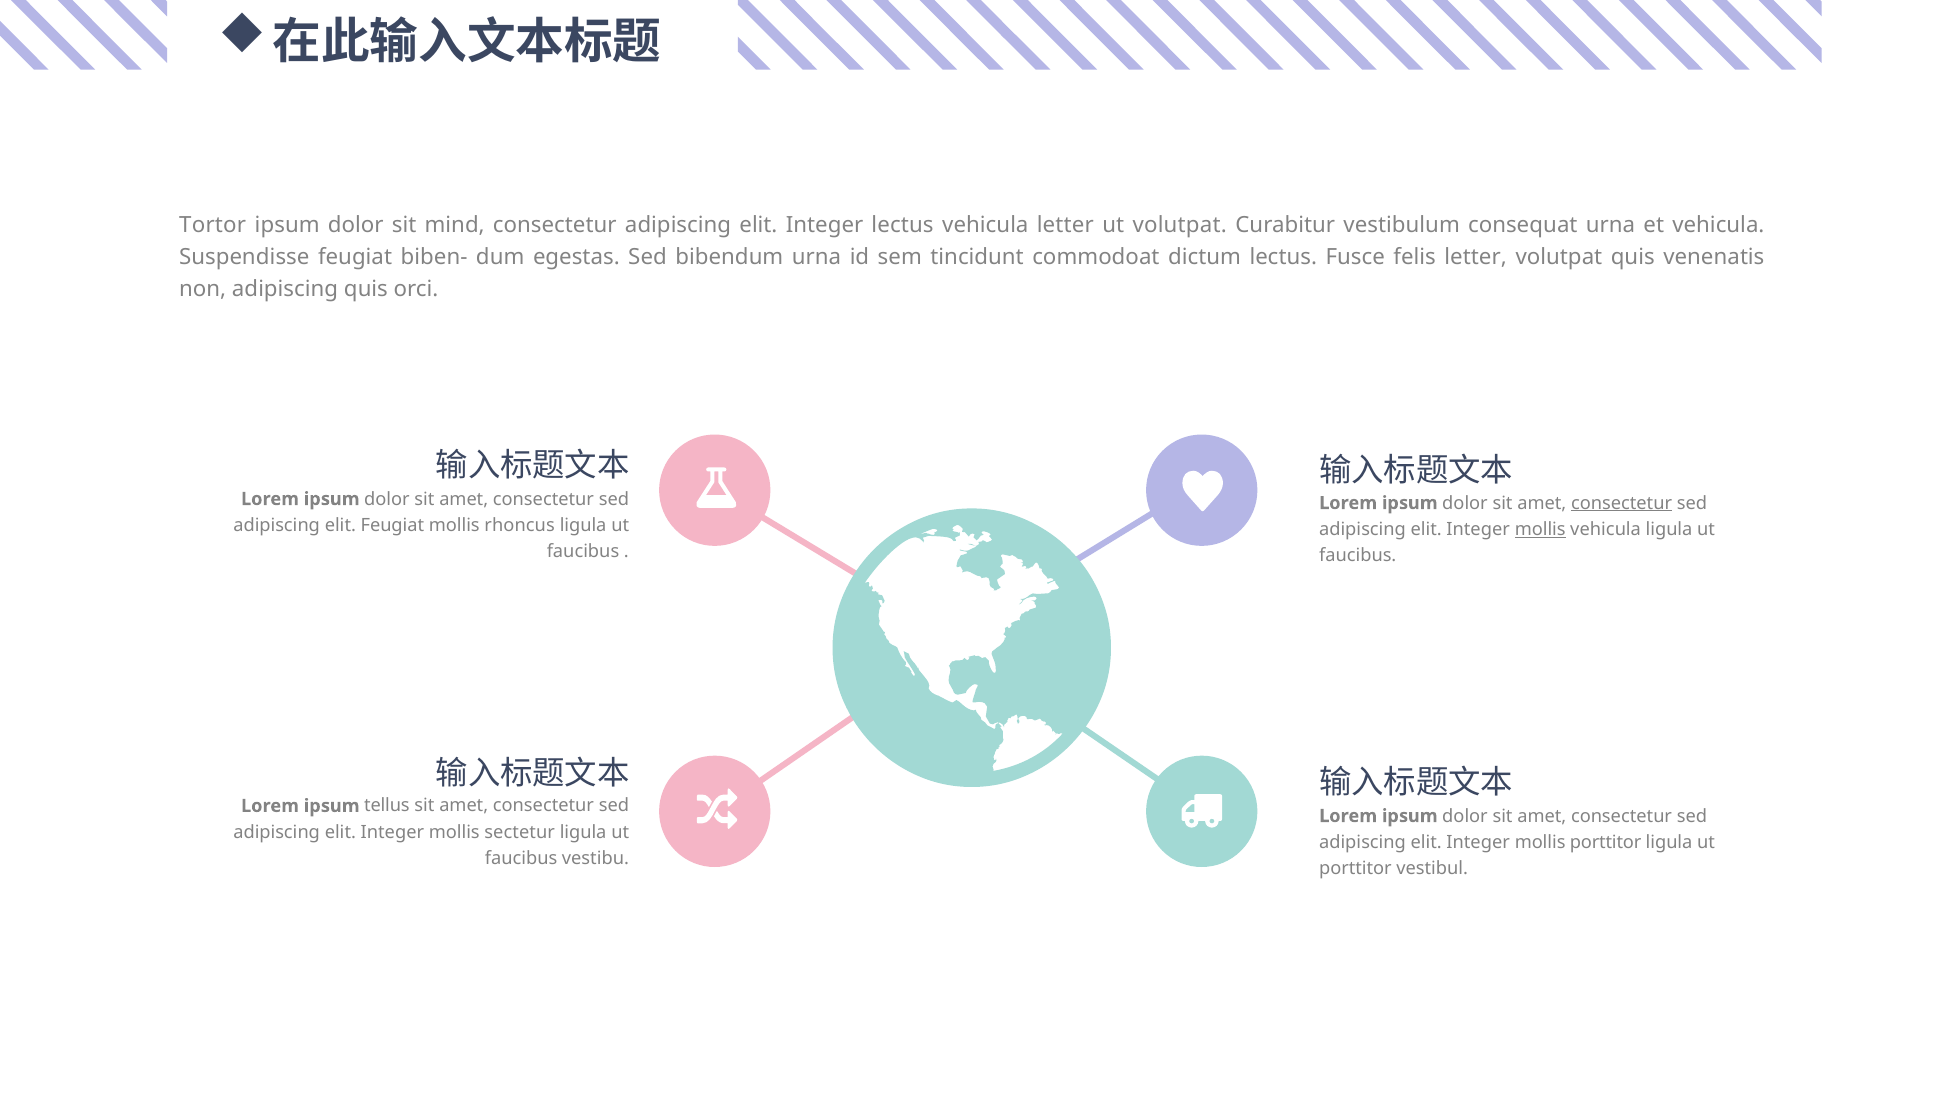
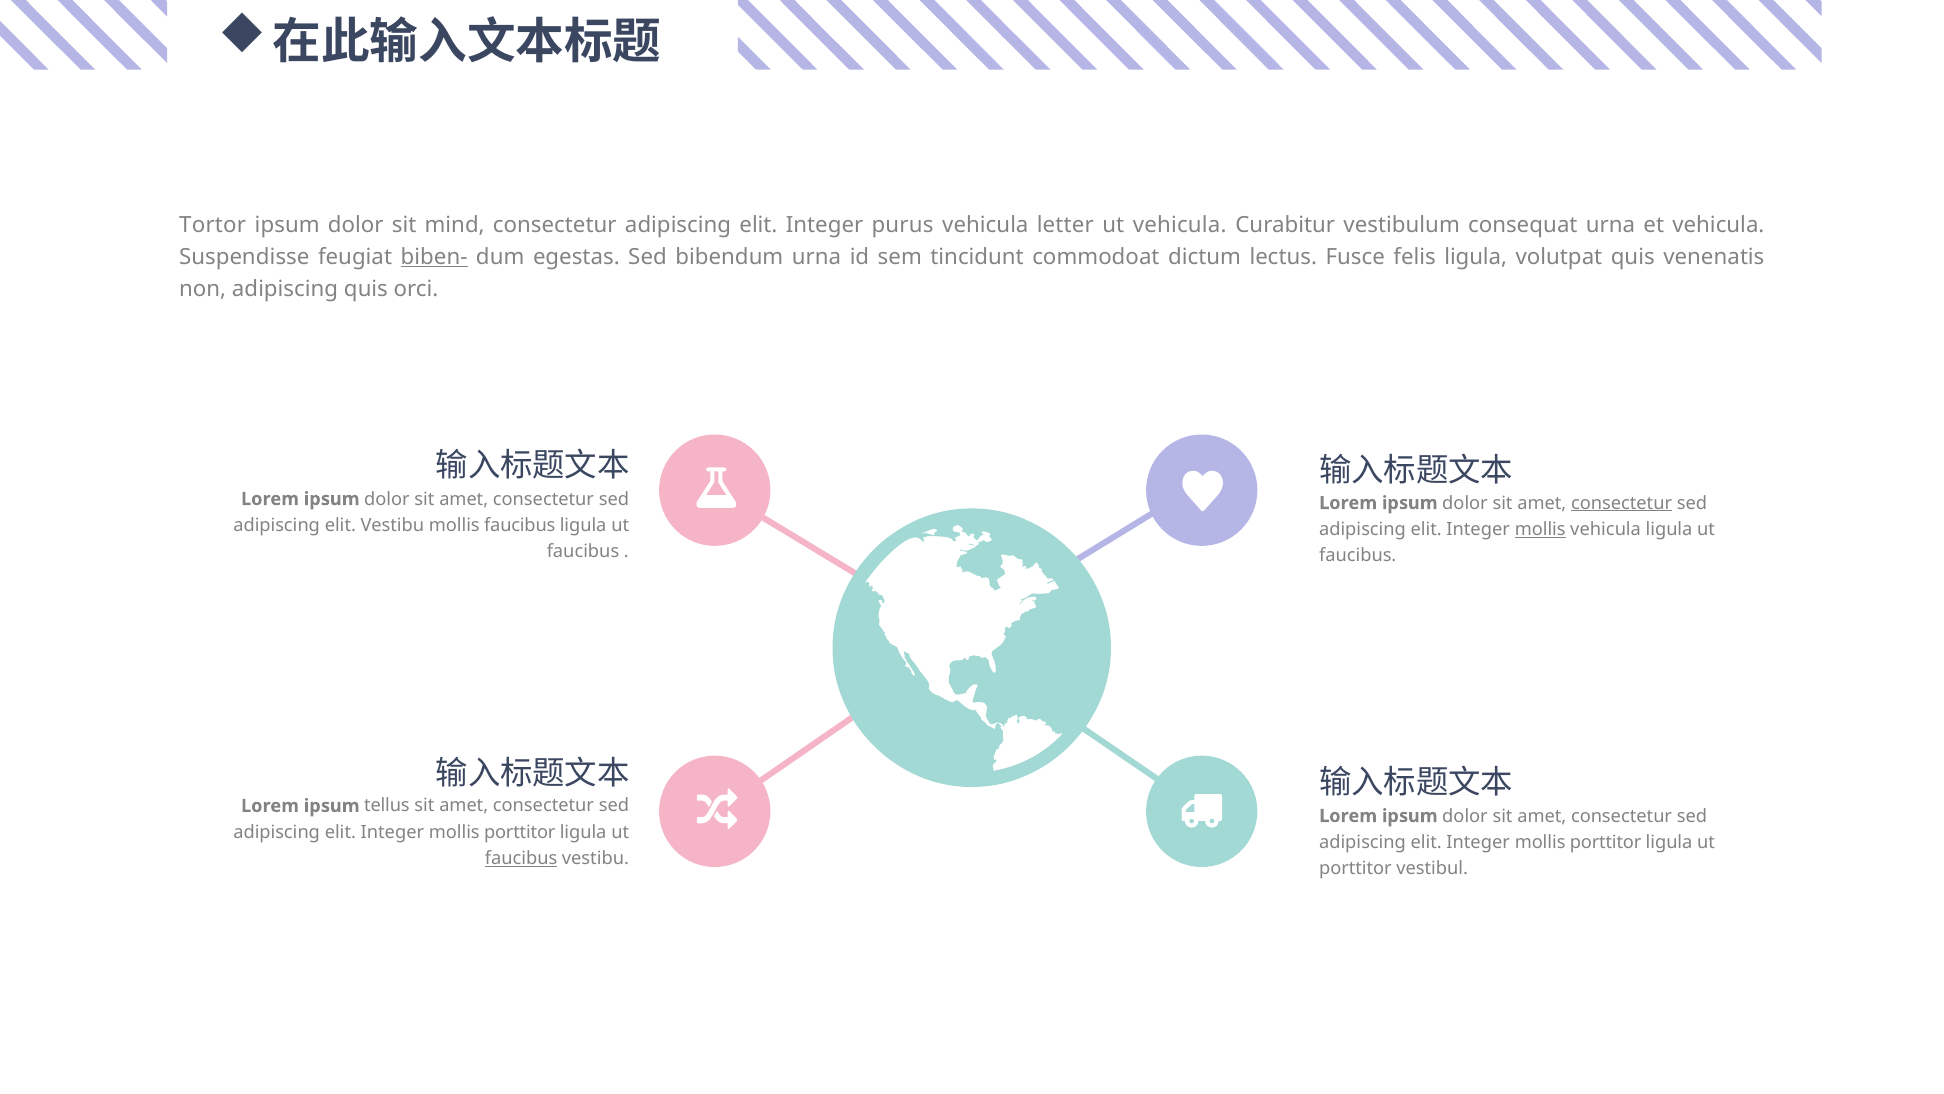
Integer lectus: lectus -> purus (903, 225)
ut volutpat: volutpat -> vehicula (1180, 225)
biben- underline: none -> present (434, 257)
felis letter: letter -> ligula (1476, 257)
elit Feugiat: Feugiat -> Vestibu (392, 525)
mollis rhoncus: rhoncus -> faucibus (520, 525)
sectetur: sectetur -> porttitor (520, 832)
faucibus underline: none -> present (521, 858)
